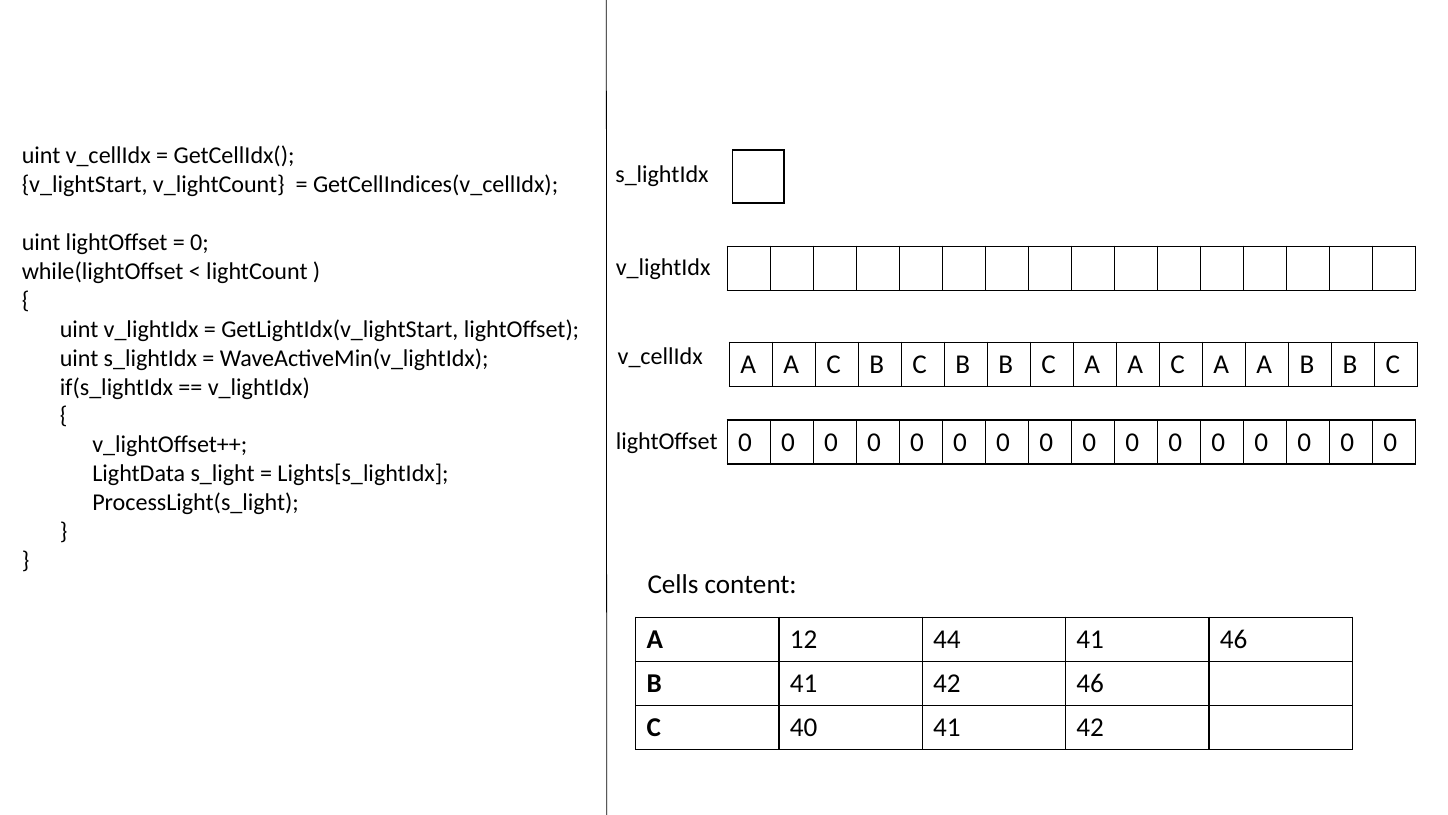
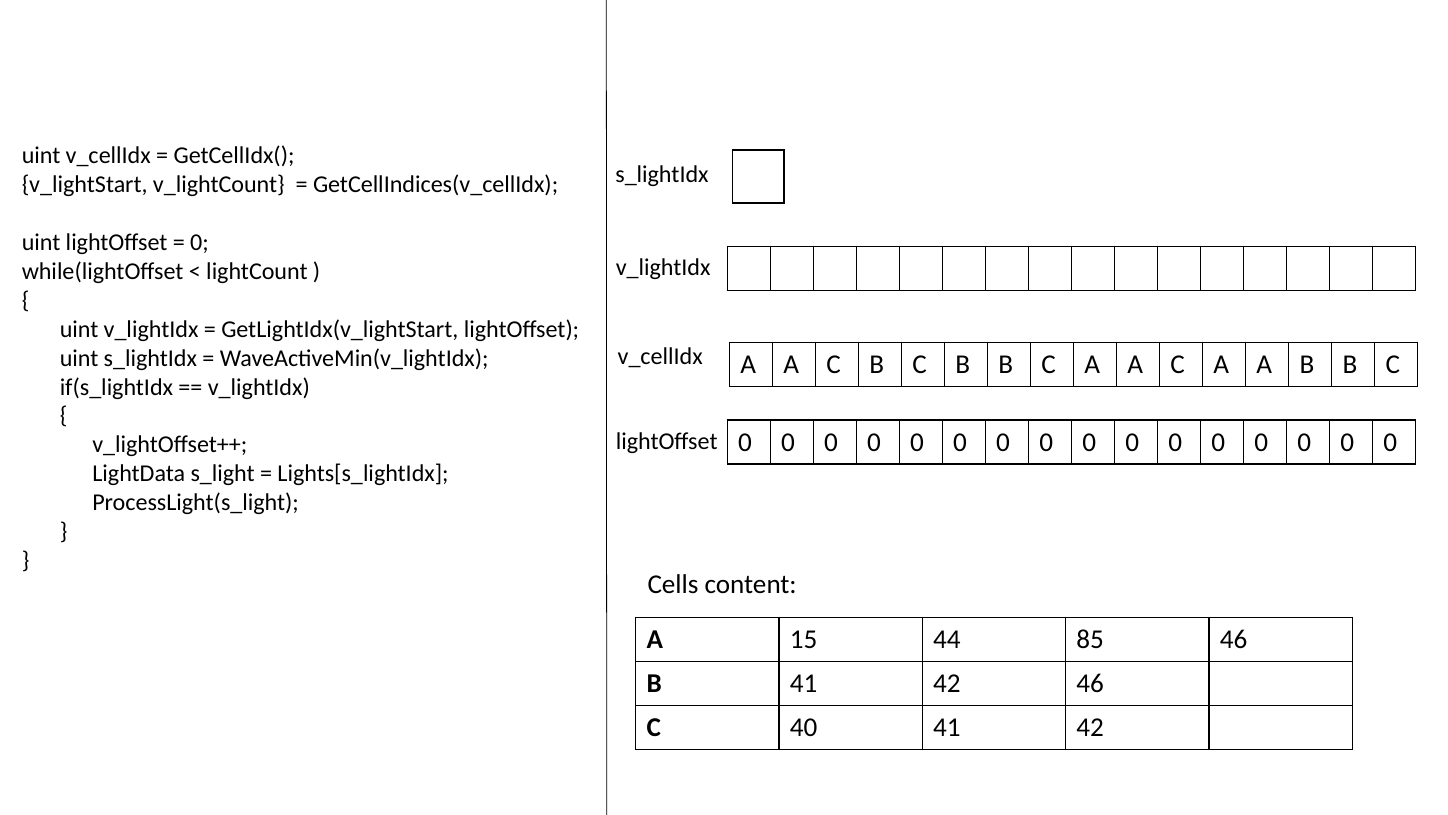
12: 12 -> 15 (804, 639)
44 41: 41 -> 85 (1090, 639)
